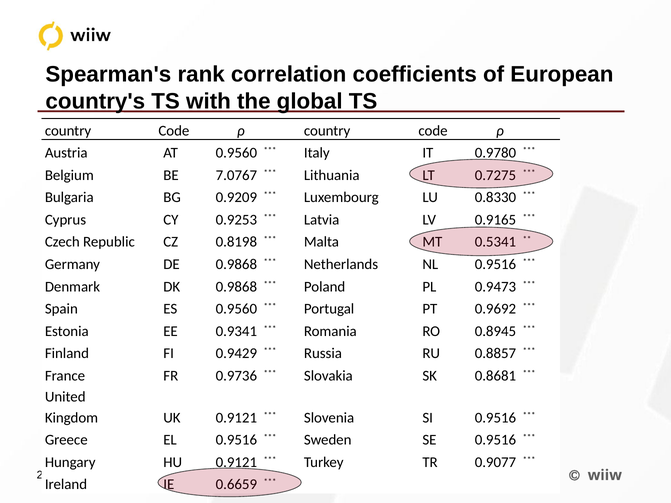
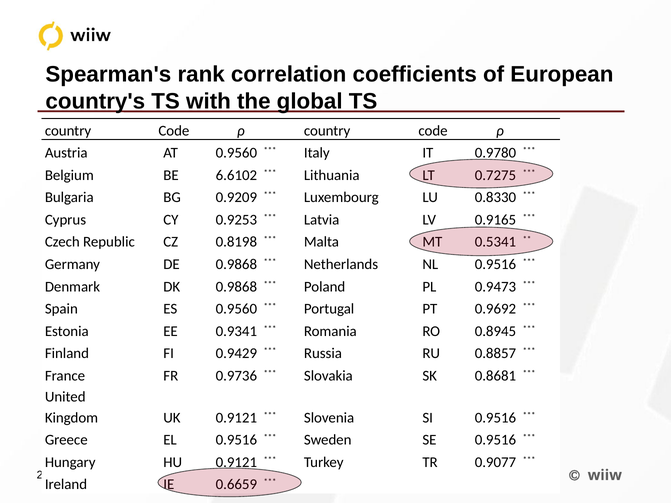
7.0767: 7.0767 -> 6.6102 (236, 175)
